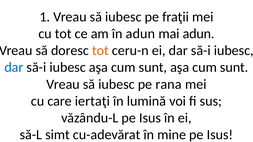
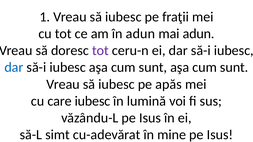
tot colour: orange -> purple (100, 51)
rana: rana -> apăs (169, 84)
care iertaţi: iertaţi -> iubesc (92, 101)
